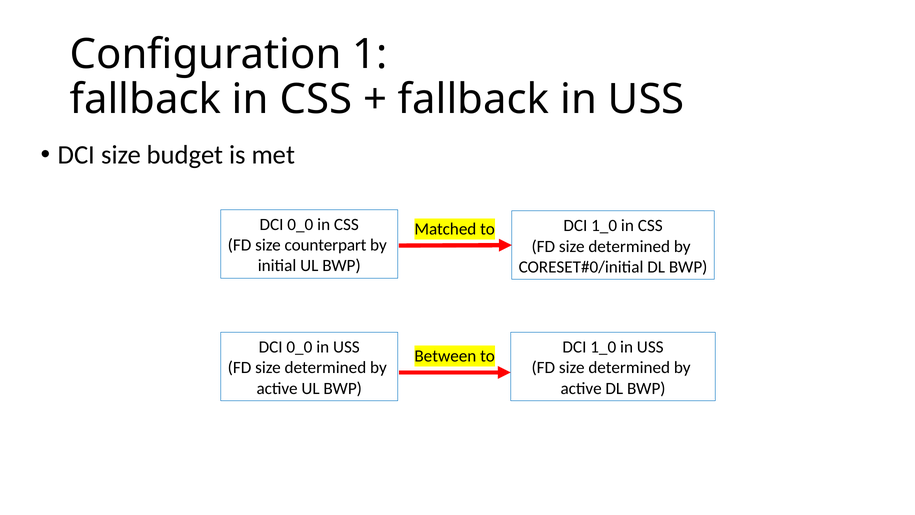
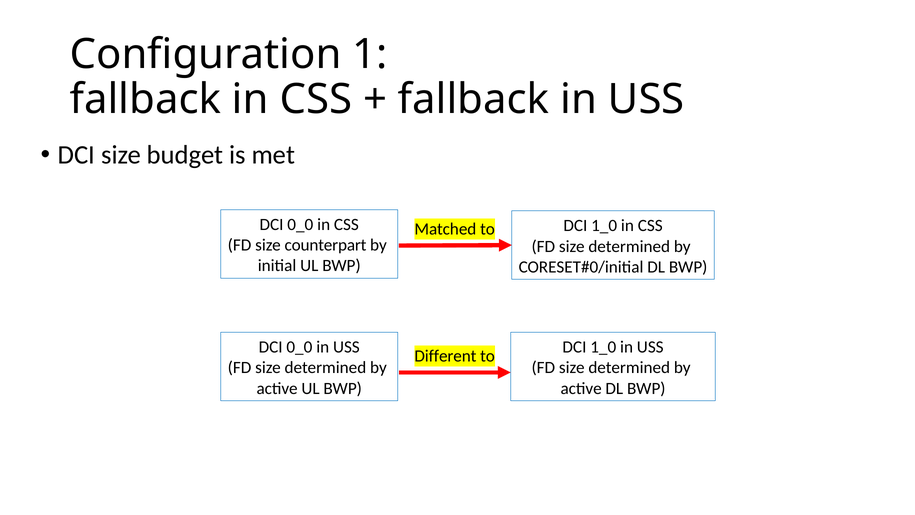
Between: Between -> Different (445, 356)
